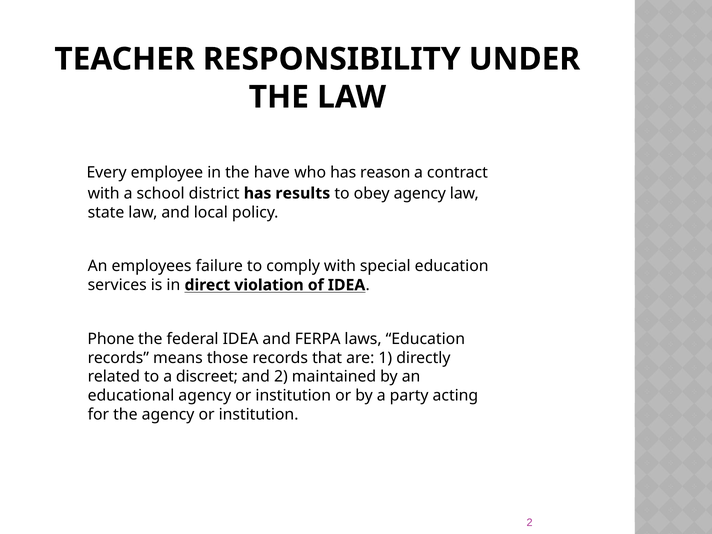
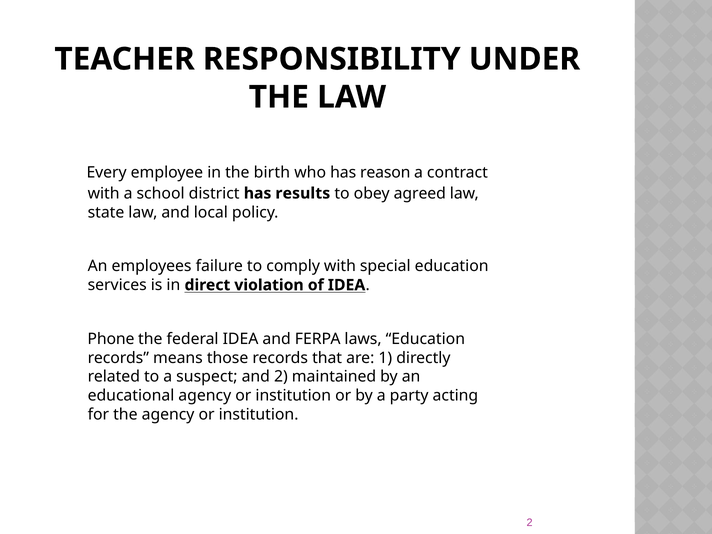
have: have -> birth (272, 172)
obey agency: agency -> agreed (420, 193)
discreet: discreet -> suspect (207, 377)
